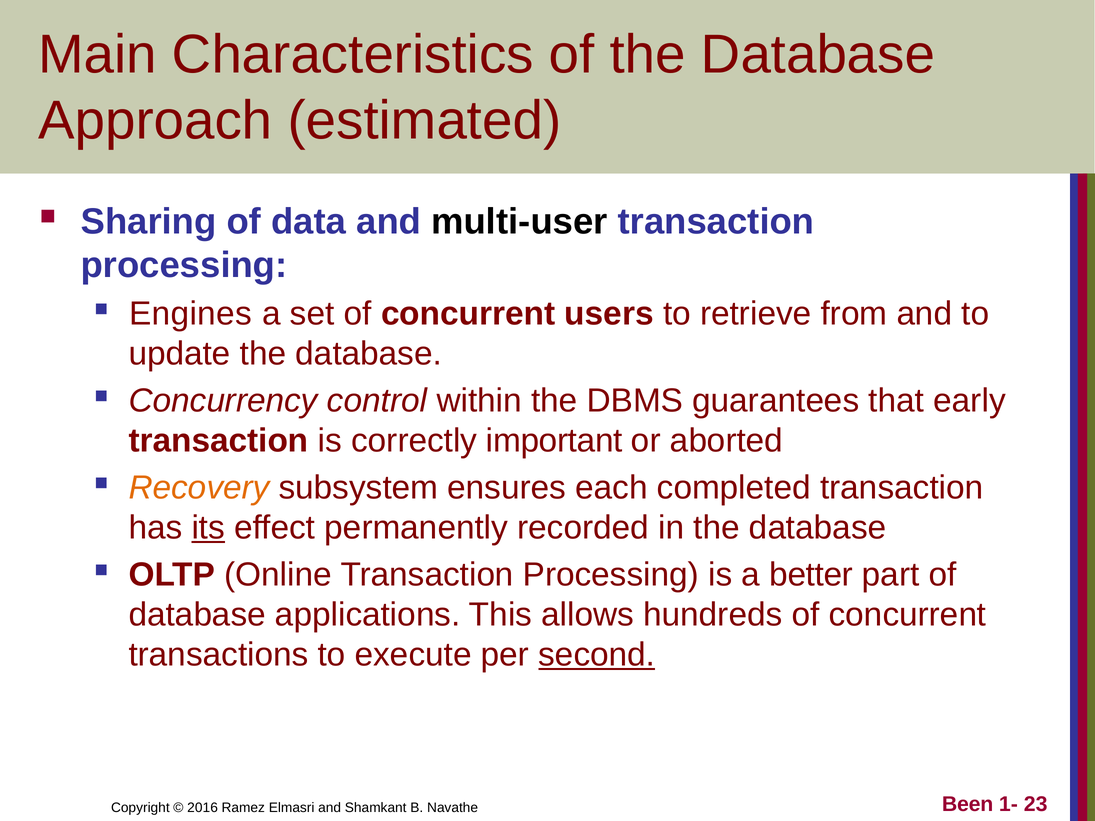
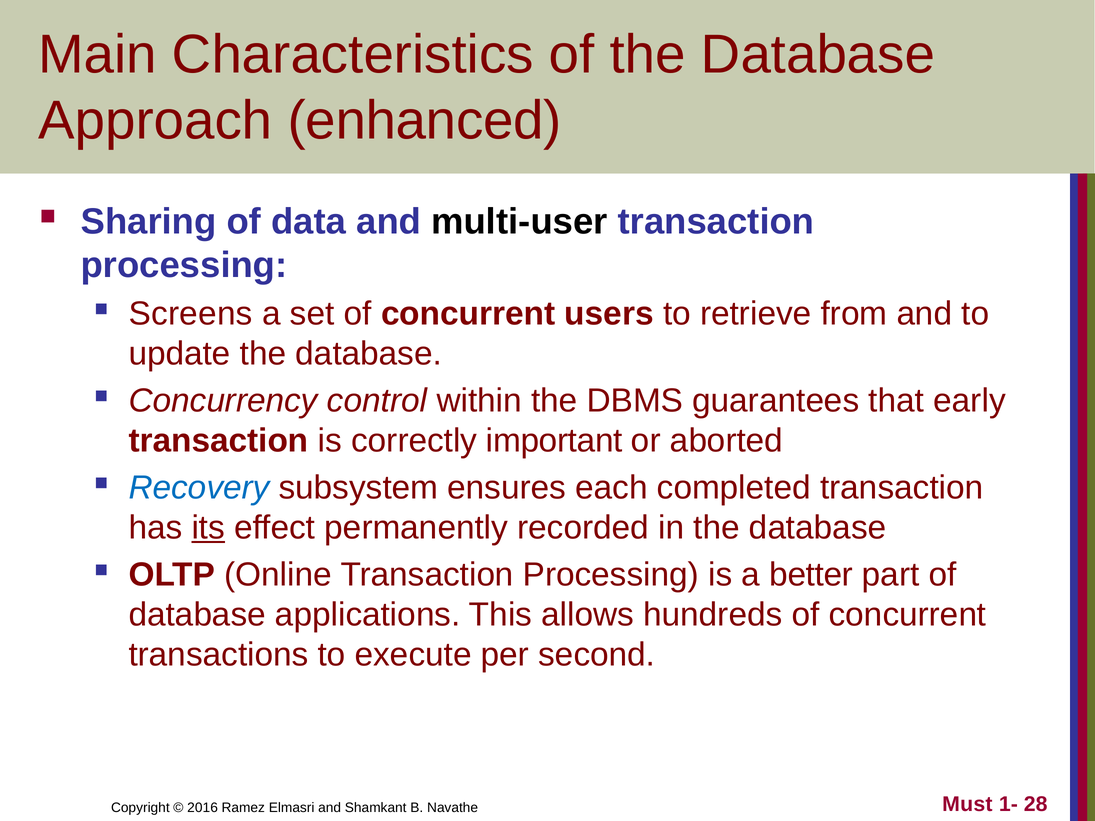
estimated: estimated -> enhanced (425, 121)
Engines: Engines -> Screens (191, 314)
Recovery colour: orange -> blue (199, 488)
second underline: present -> none (597, 655)
Been: Been -> Must (967, 804)
23: 23 -> 28 (1036, 804)
